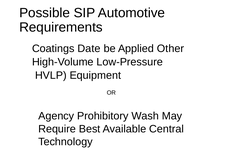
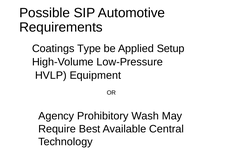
Date: Date -> Type (89, 49)
Other: Other -> Setup (171, 49)
